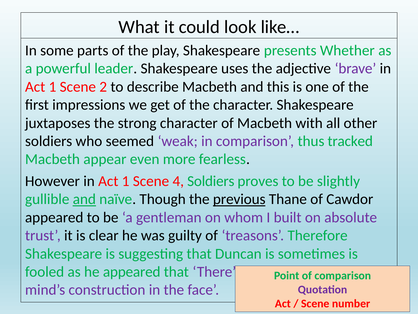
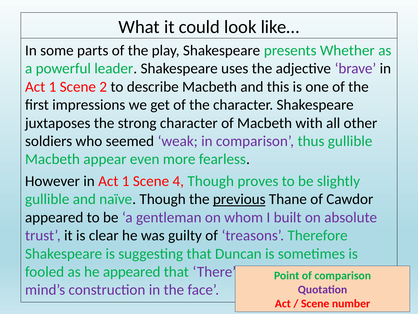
thus tracked: tracked -> gullible (350, 141)
4 Soldiers: Soldiers -> Though (211, 181)
and underline: present -> none (84, 199)
